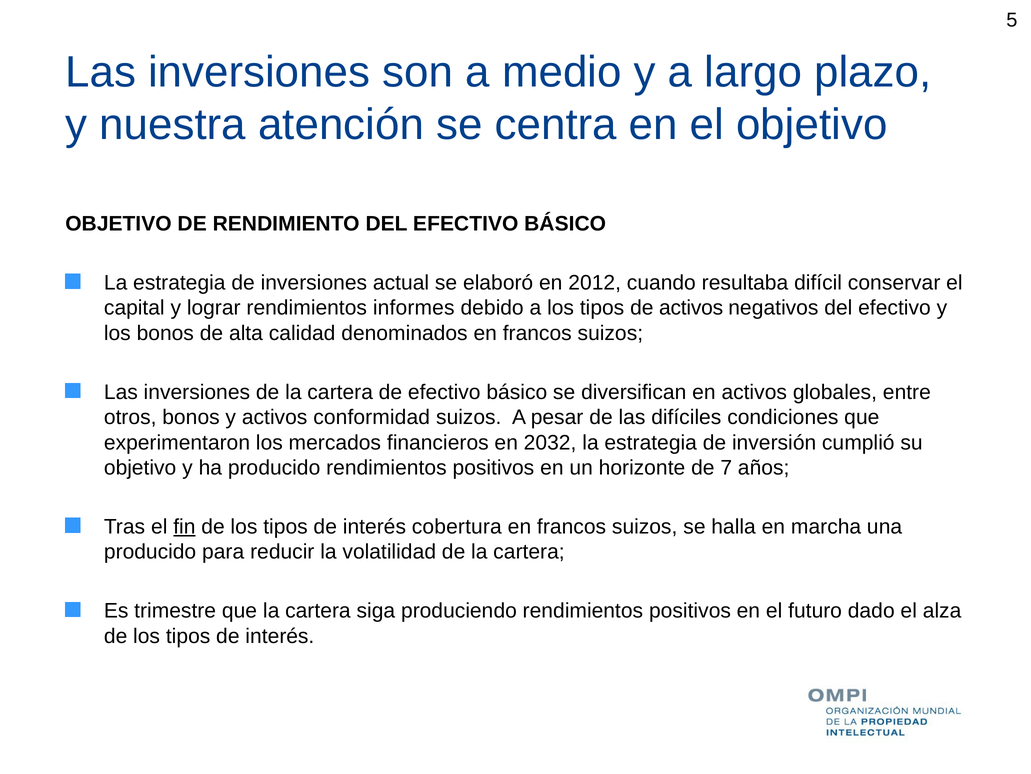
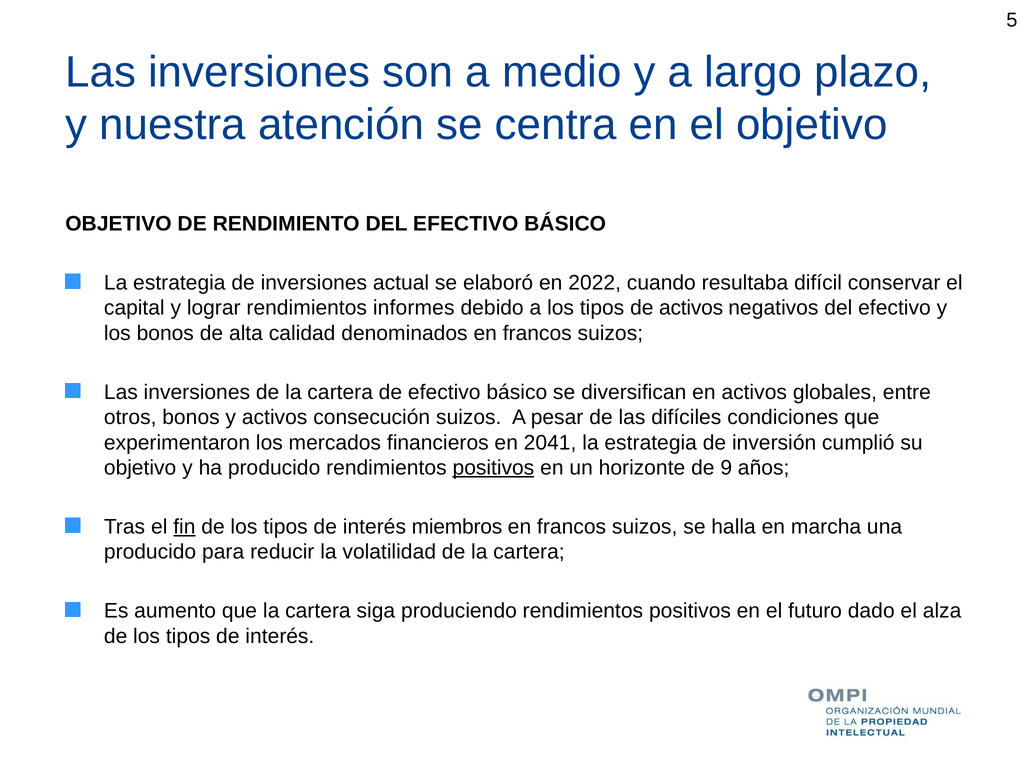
2012: 2012 -> 2022 (595, 282)
conformidad: conformidad -> consecución (372, 417)
2032: 2032 -> 2041 (550, 442)
positivos underline: none -> present (493, 467)
7: 7 -> 9 (726, 467)
cobertura: cobertura -> miembros (457, 526)
trimestre: trimestre -> aumento (175, 610)
